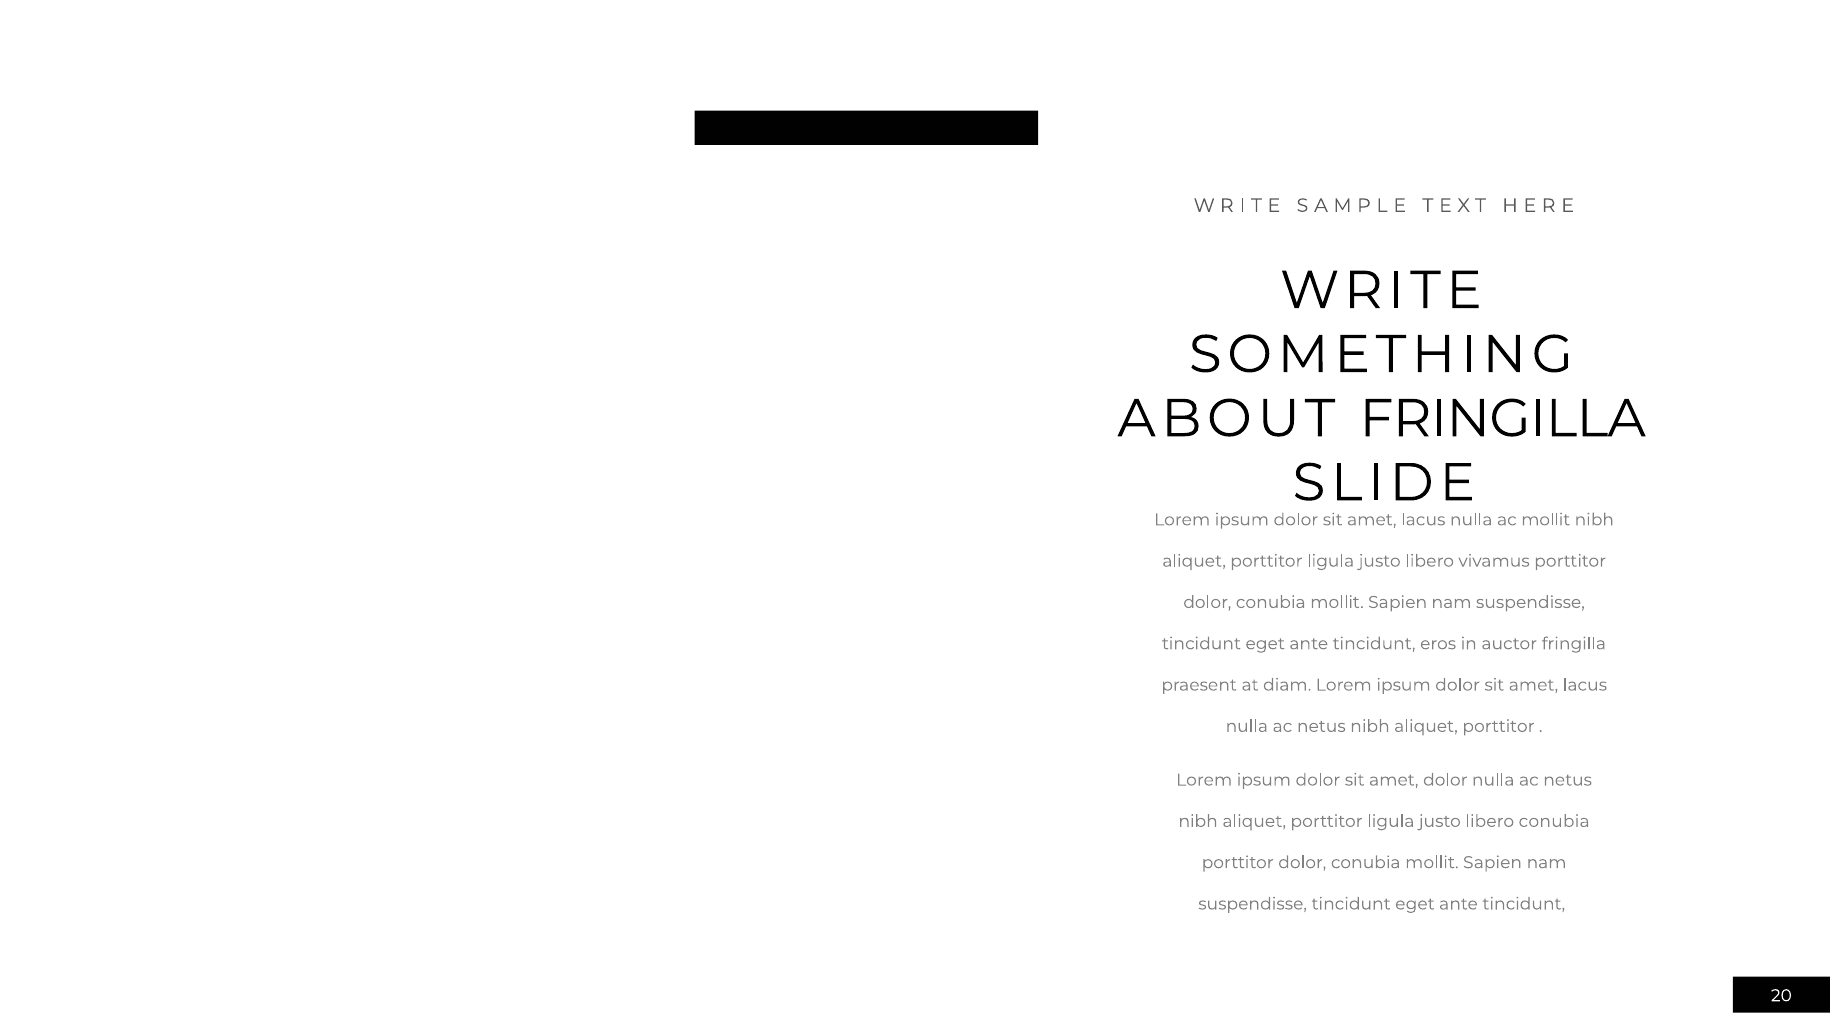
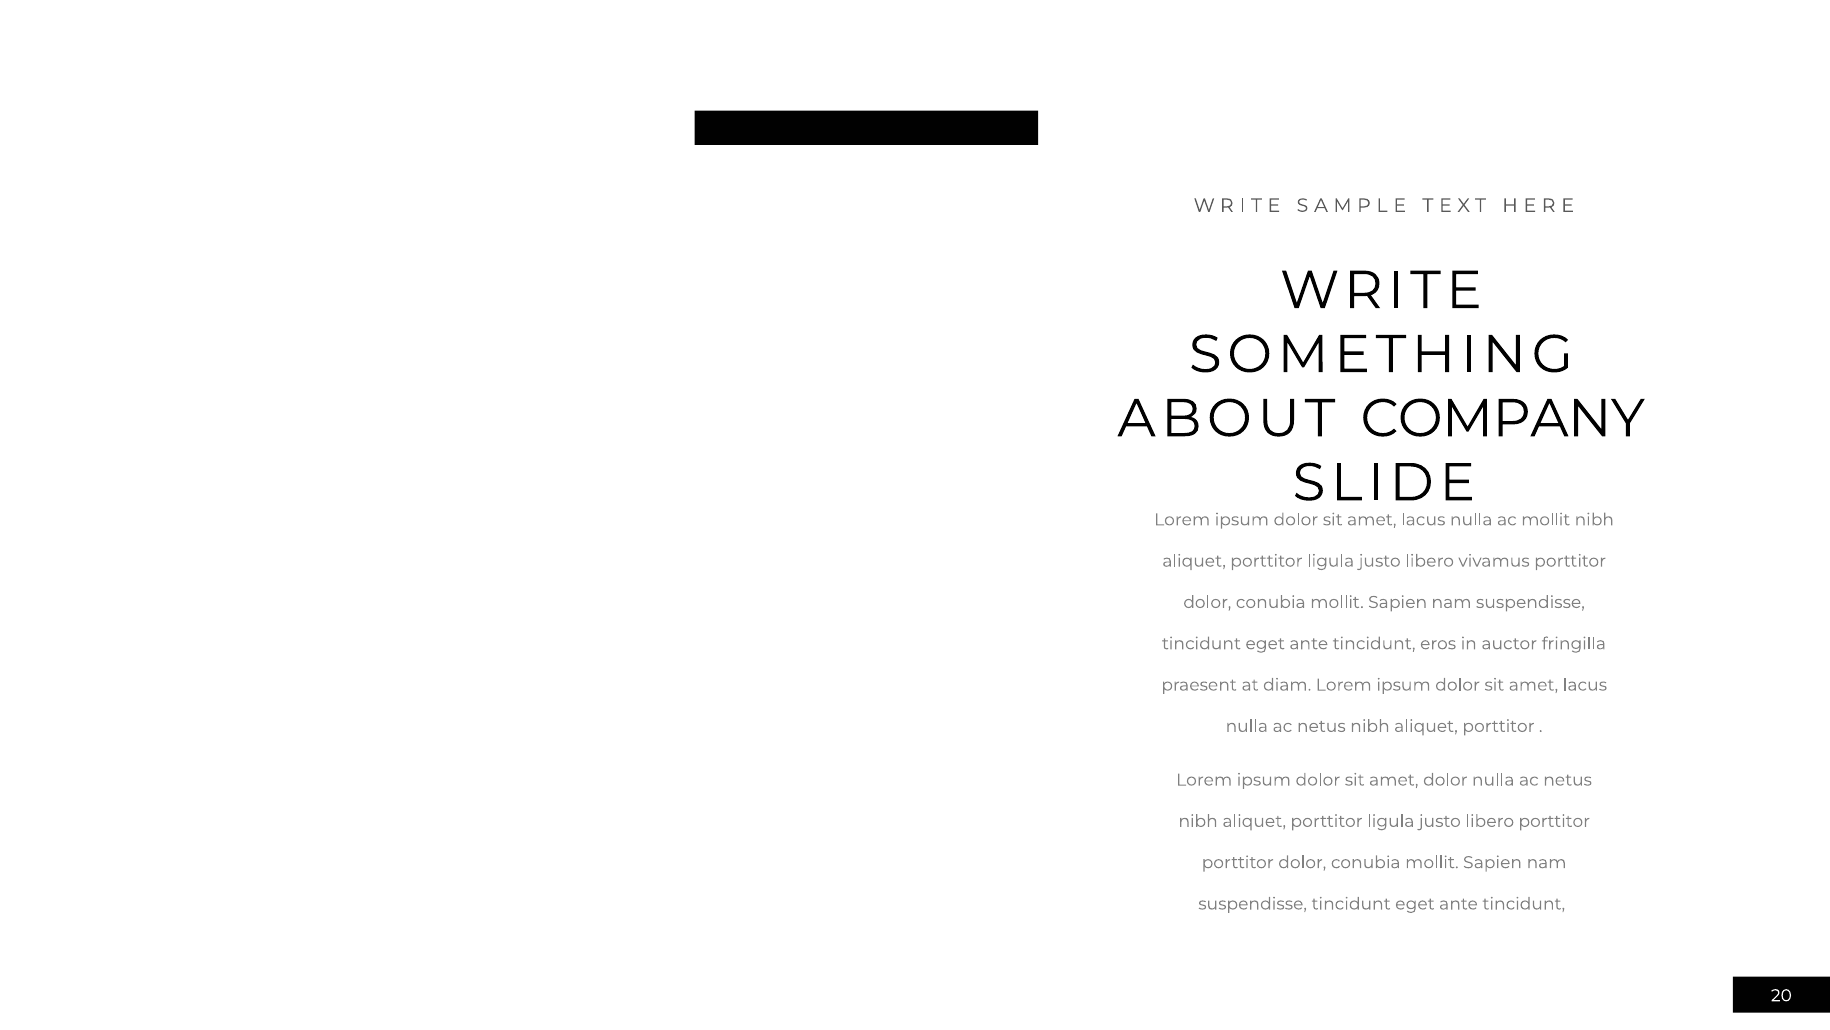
ABOUT FRINGILLA: FRINGILLA -> COMPANY (1503, 418)
libero conubia: conubia -> porttitor (1554, 821)
